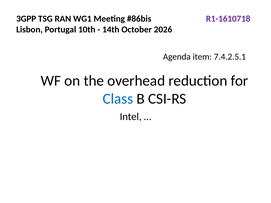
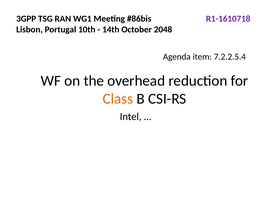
2026: 2026 -> 2048 (163, 30)
7.4.2.5.1: 7.4.2.5.1 -> 7.2.2.5.4 (230, 57)
Class colour: blue -> orange (118, 99)
